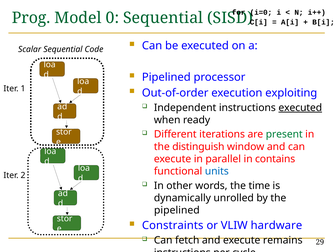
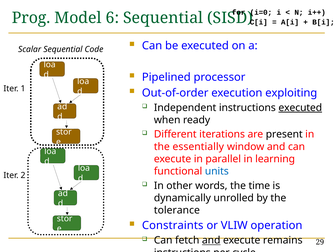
0: 0 -> 6 (112, 18)
present colour: green -> black (284, 134)
distinguish: distinguish -> essentially (198, 147)
contains: contains -> learning (275, 159)
pipelined: pipelined -> tolerance (177, 210)
hardware: hardware -> operation (276, 225)
and underline: none -> present (211, 240)
